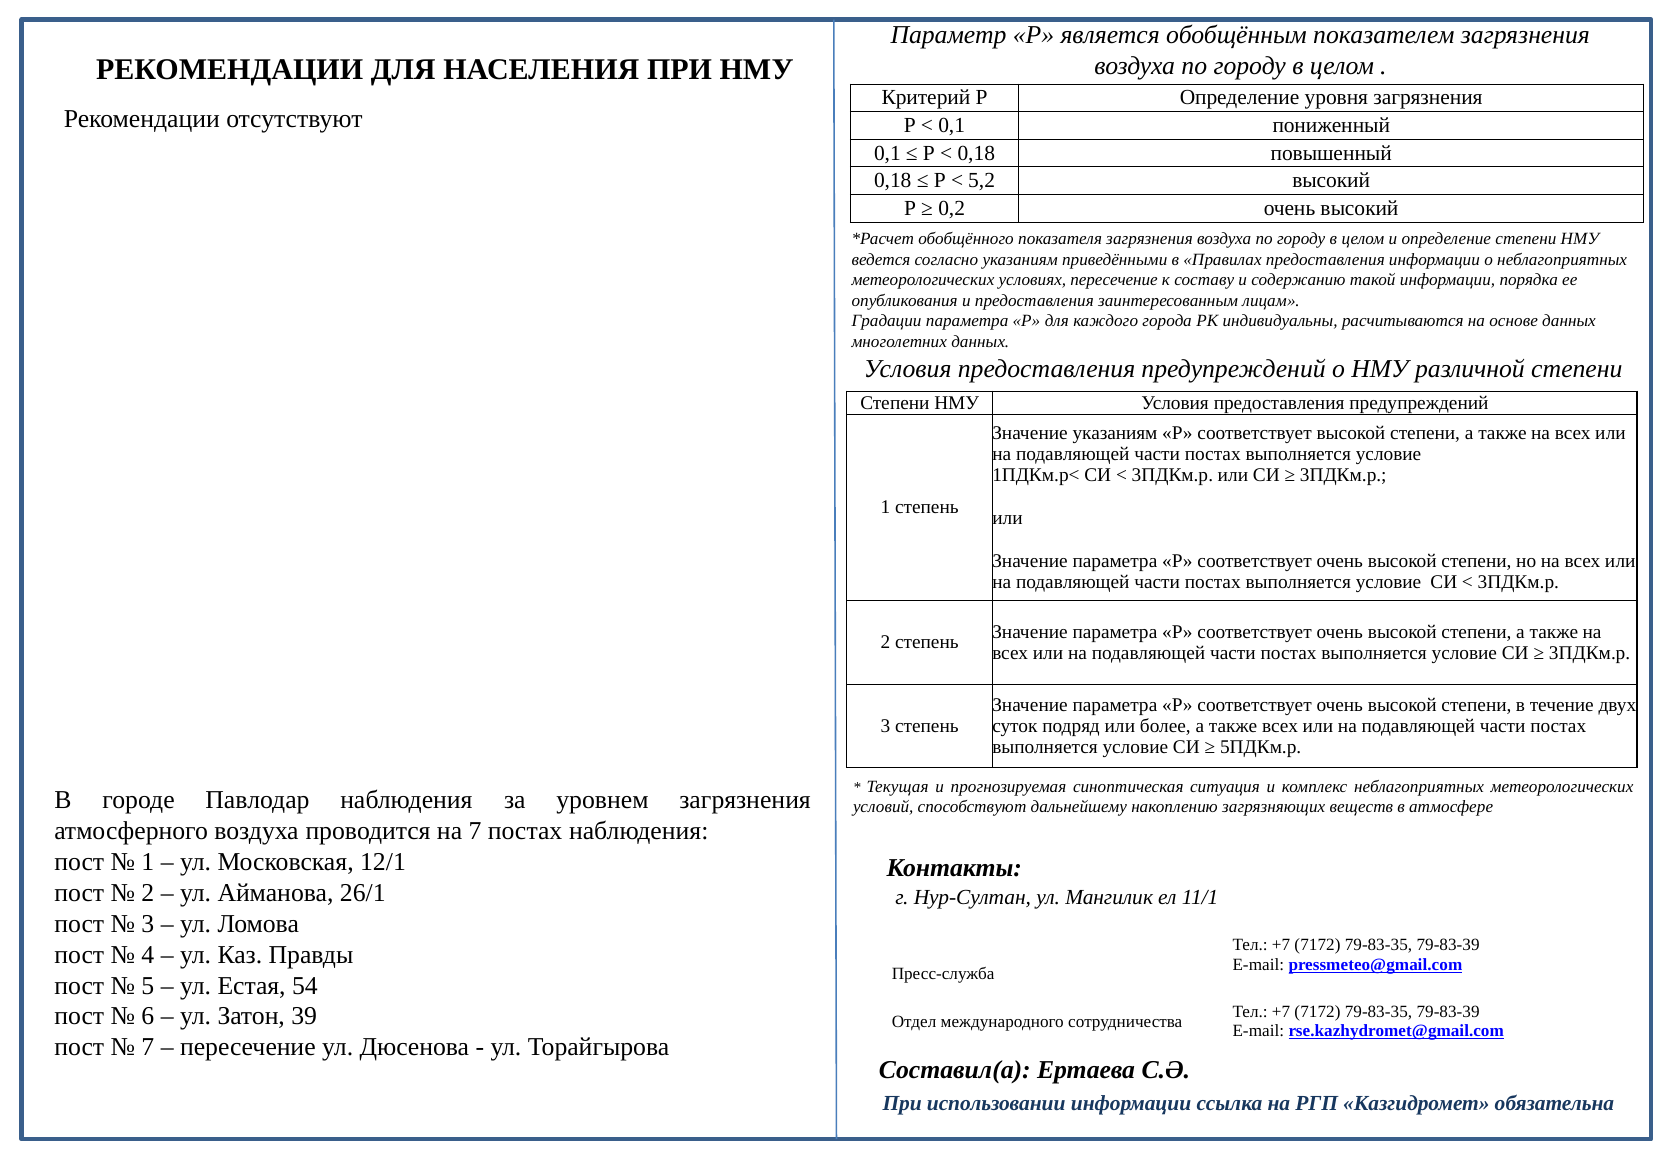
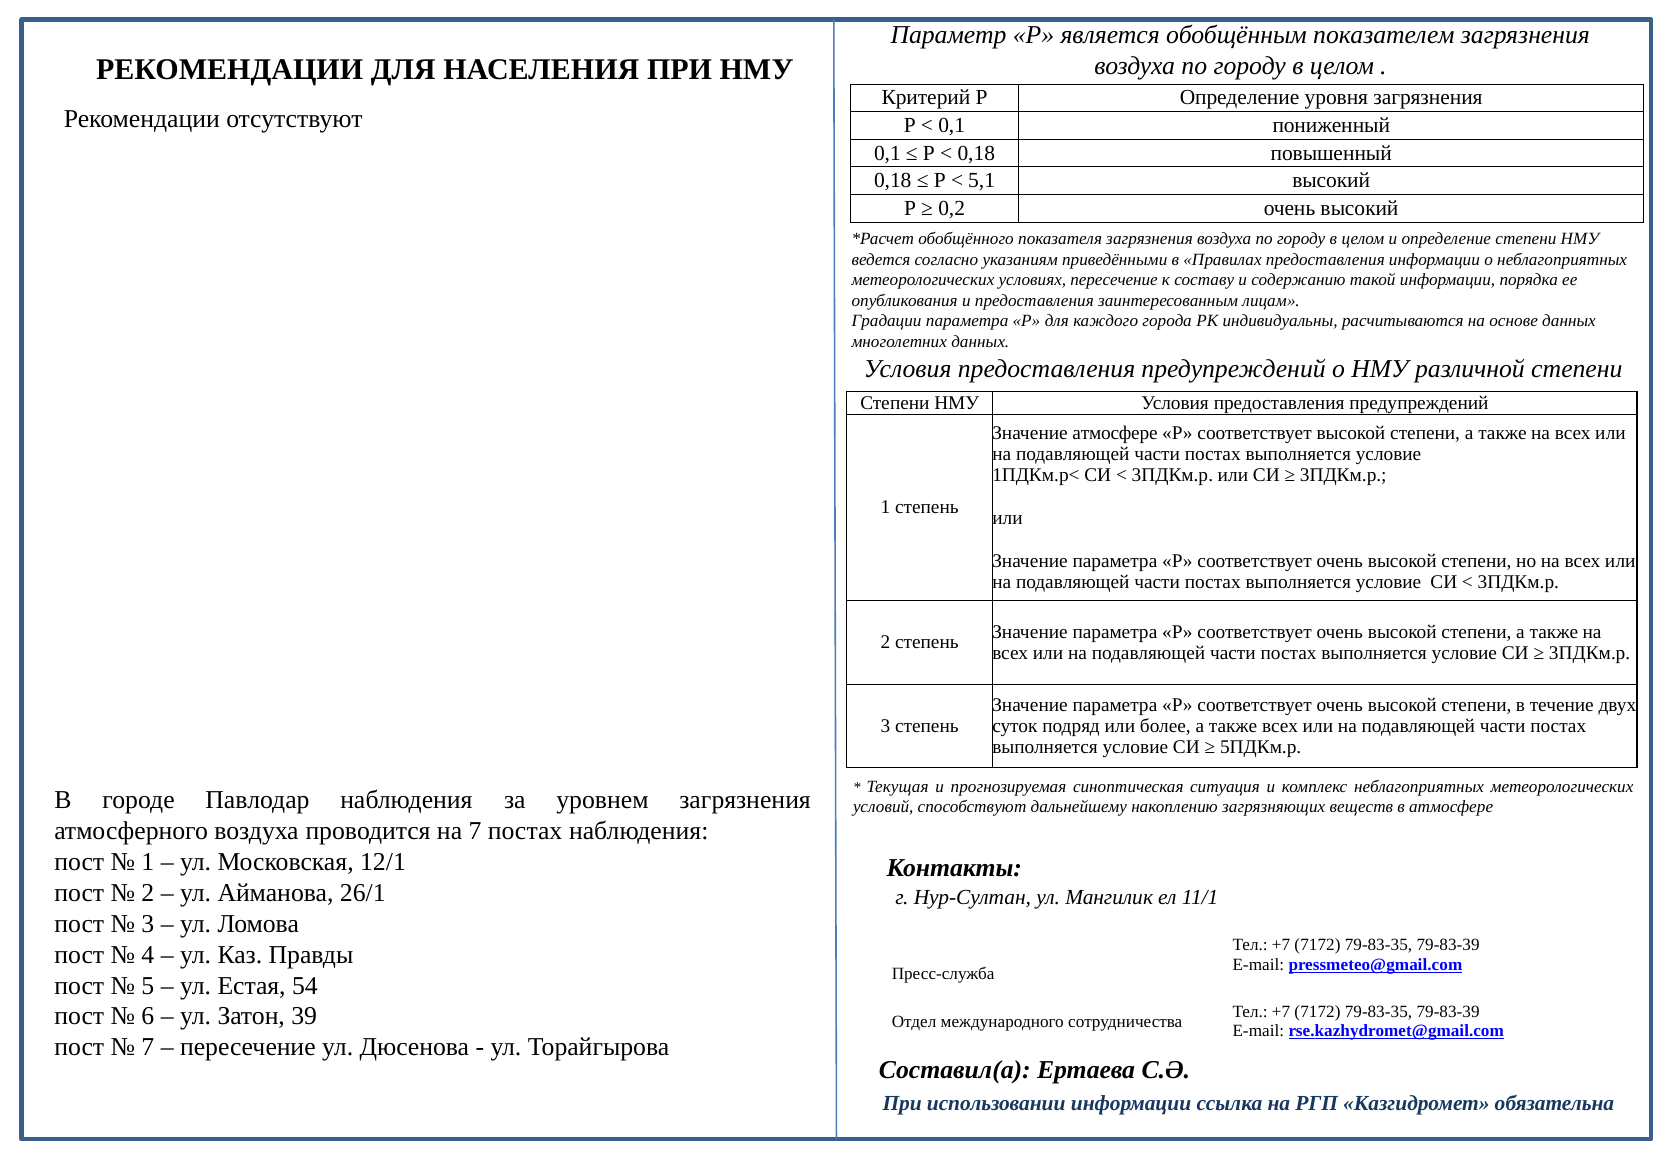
5,2: 5,2 -> 5,1 (982, 180)
Значение указаниям: указаниям -> атмосфере (1115, 432)
